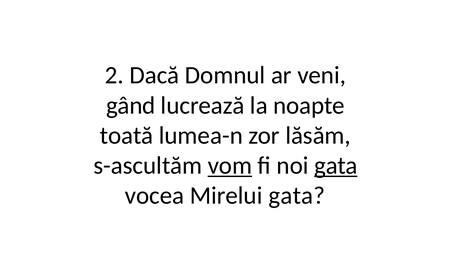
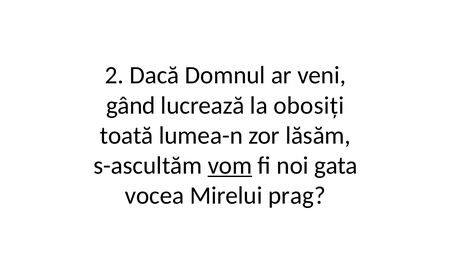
noapte: noapte -> obosiți (309, 105)
gata underline: present -> none (336, 165)
Mirelui gata: gata -> prag (297, 195)
